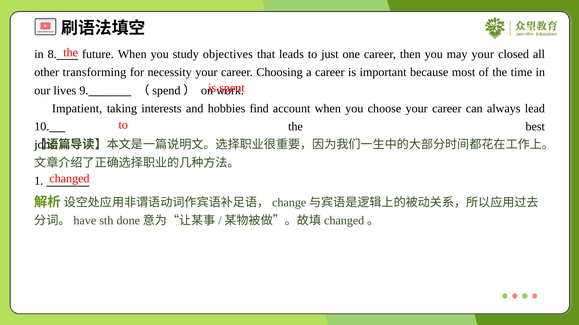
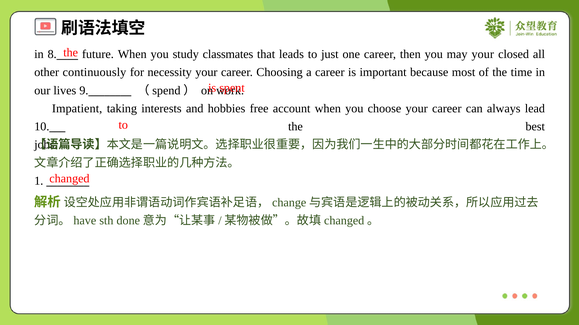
objectives: objectives -> classmates (228, 54)
transforming: transforming -> continuously (94, 73)
find: find -> free (259, 109)
